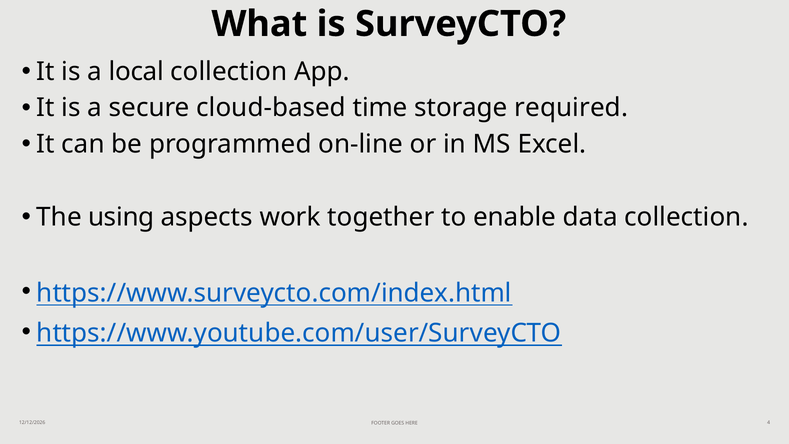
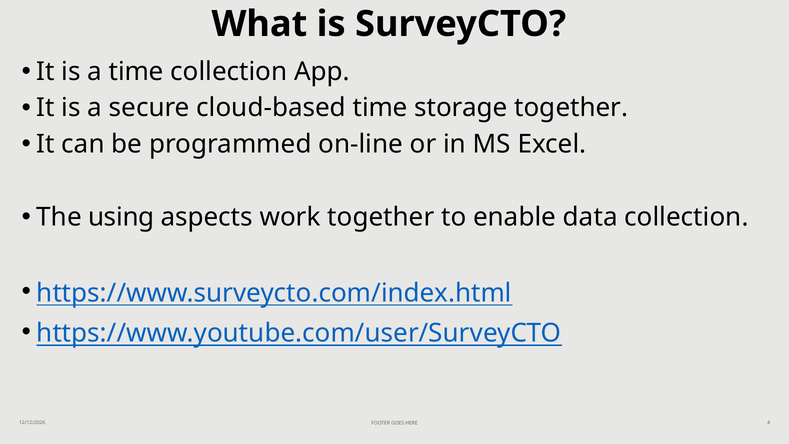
a local: local -> time (136, 71)
storage required: required -> together (571, 108)
